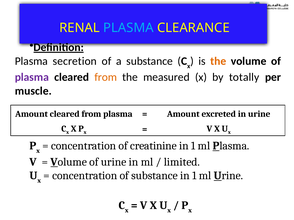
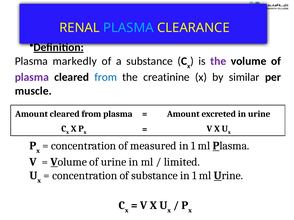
secretion: secretion -> markedly (75, 61)
the colour: orange -> purple (218, 61)
from colour: orange -> blue (106, 77)
measured: measured -> creatinine (166, 77)
totally: totally -> similar (244, 77)
creatinine: creatinine -> measured (153, 146)
